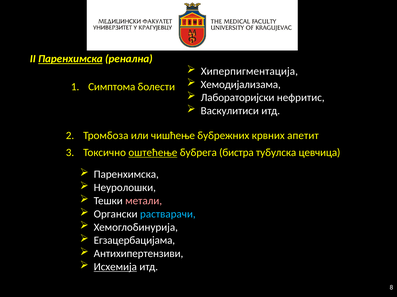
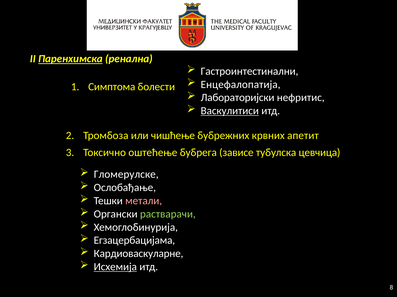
Хиперпигментација: Хиперпигментација -> Гастроинтестинални (249, 71)
Хемодијализама: Хемодијализама -> Енцефалопатија (241, 85)
Васкулитиси underline: none -> present (230, 111)
оштећење underline: present -> none (153, 153)
бистра: бистра -> зависе (236, 153)
Паренхимска: Паренхимска -> Гломерулске (126, 175)
Неуролошки: Неуролошки -> Ослобађање (125, 188)
растварачи colour: light blue -> light green (168, 214)
Антихипертензиви: Антихипертензиви -> Кардиоваскуларне (139, 254)
